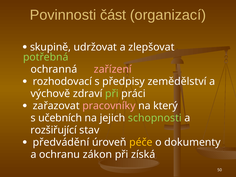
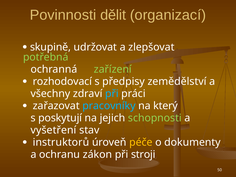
část: část -> dělit (113, 15)
zařízení colour: pink -> light green (113, 69)
výchově: výchově -> všechny (50, 94)
při colour: light green -> light blue (112, 94)
pracovníky colour: pink -> light blue (109, 106)
učebních: učebních -> poskytují (60, 118)
rozšiřující: rozšiřující -> vyšetření (53, 130)
předvádění: předvádění -> instruktorů (61, 142)
získá: získá -> stroji (143, 155)
